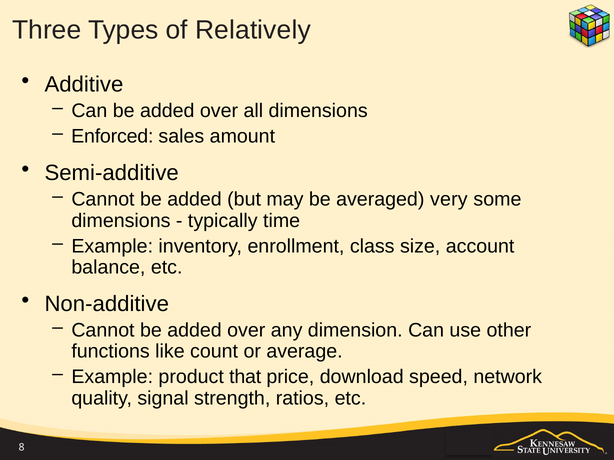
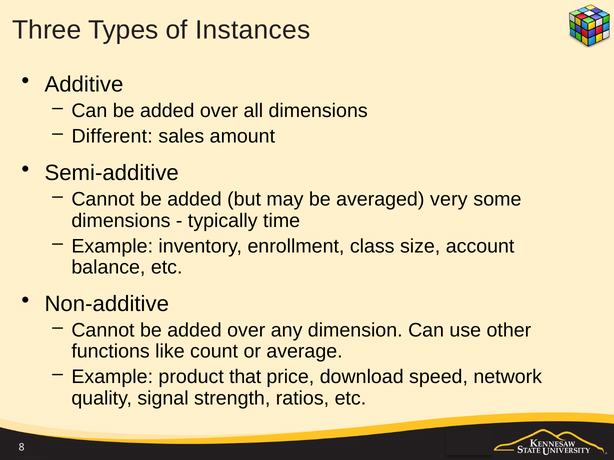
Relatively: Relatively -> Instances (253, 30)
Enforced: Enforced -> Different (112, 136)
